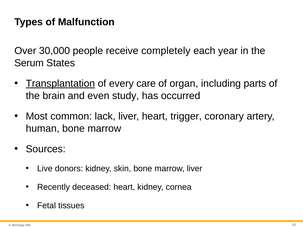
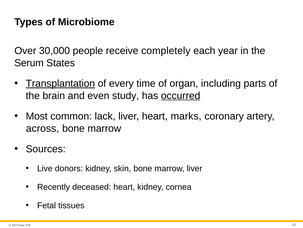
Malfunction: Malfunction -> Microbiome (86, 22)
care: care -> time (146, 83)
occurred underline: none -> present (181, 95)
trigger: trigger -> marks (186, 116)
human: human -> across (43, 128)
